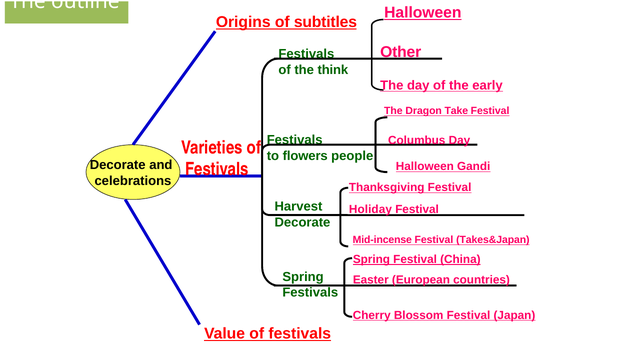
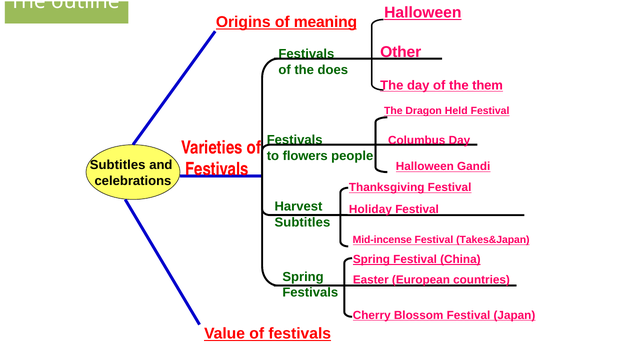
subtitles: subtitles -> meaning (325, 22)
think: think -> does (333, 70)
early: early -> them (488, 85)
Take: Take -> Held (456, 111)
Decorate: Decorate -> Subtitles (118, 165)
Decorate: Decorate -> Subtitles (302, 222)
